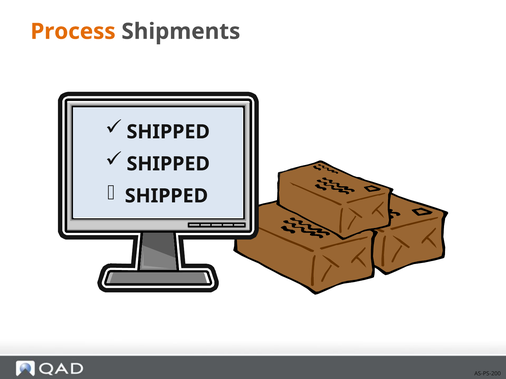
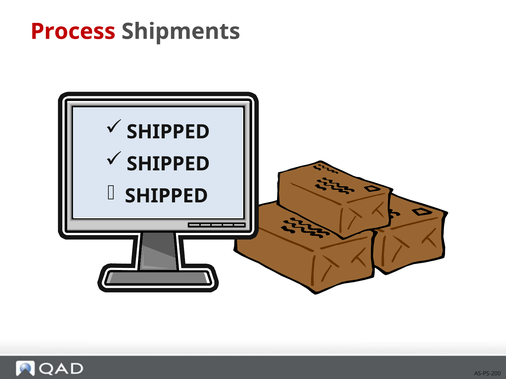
Process colour: orange -> red (73, 32)
